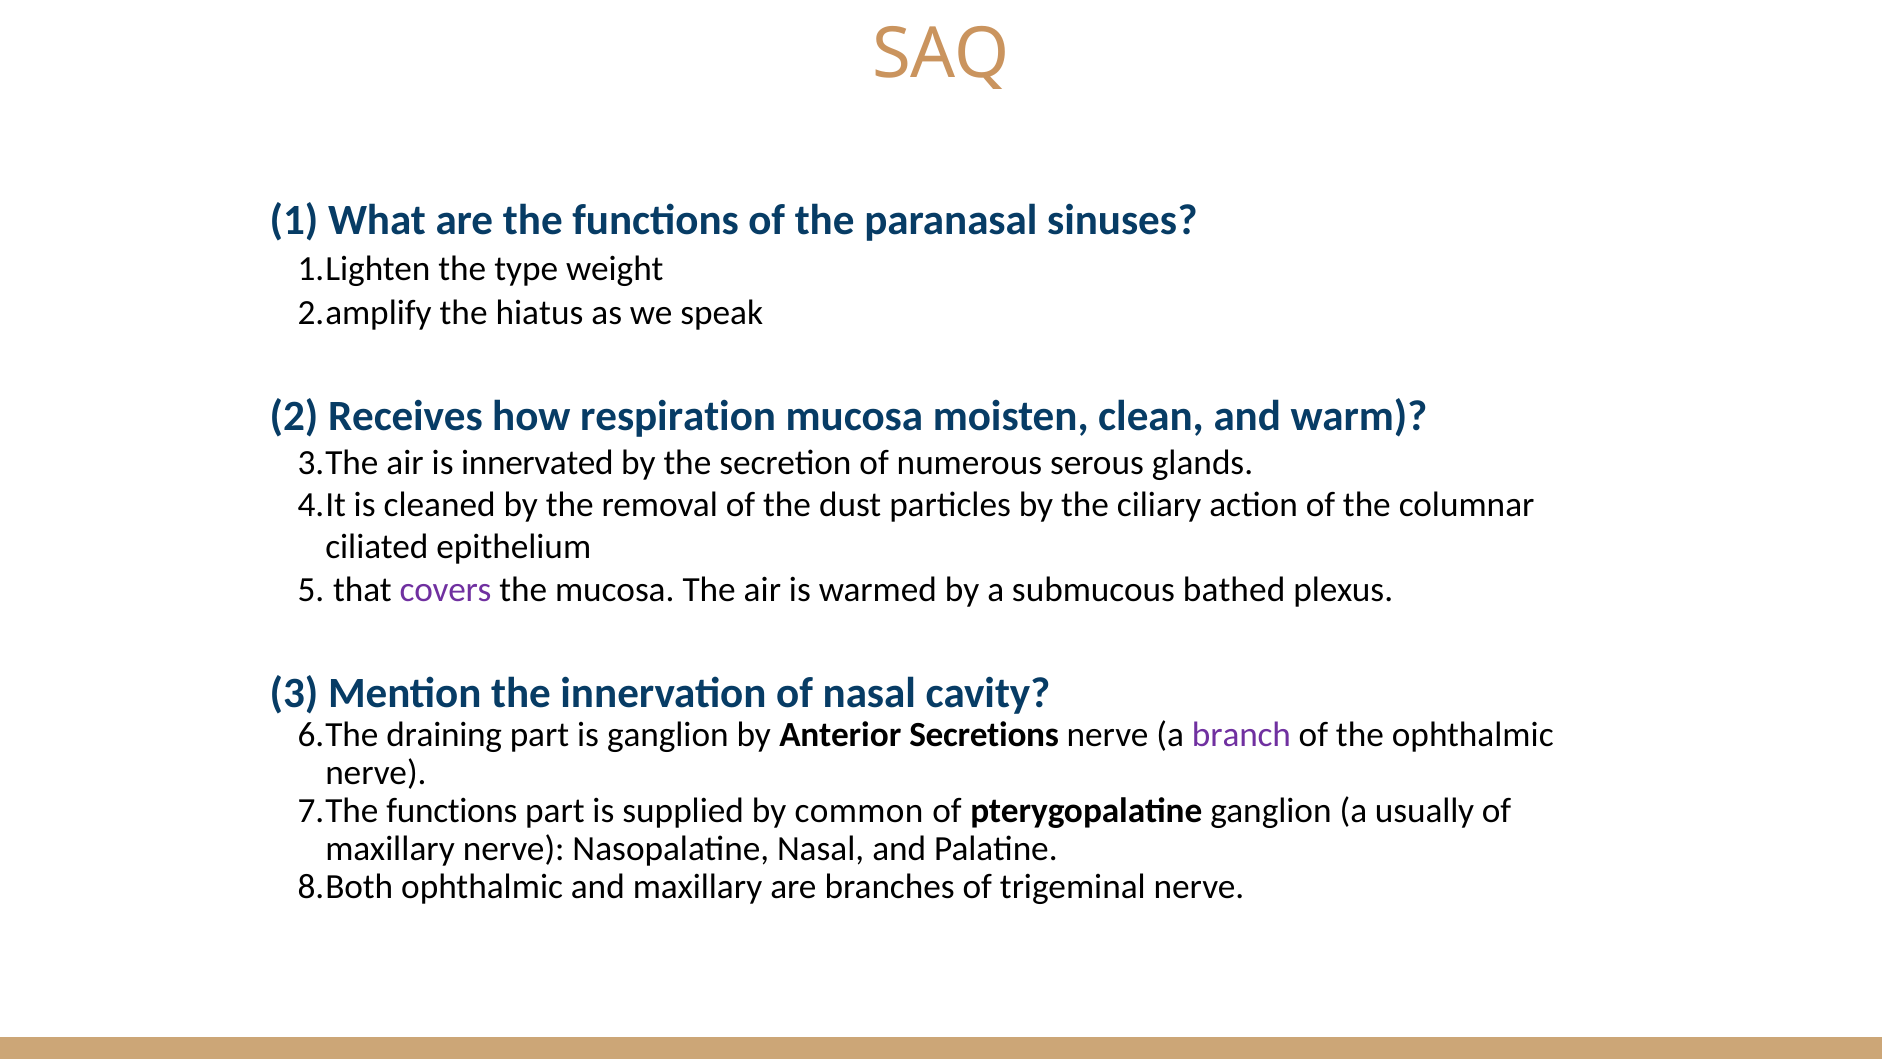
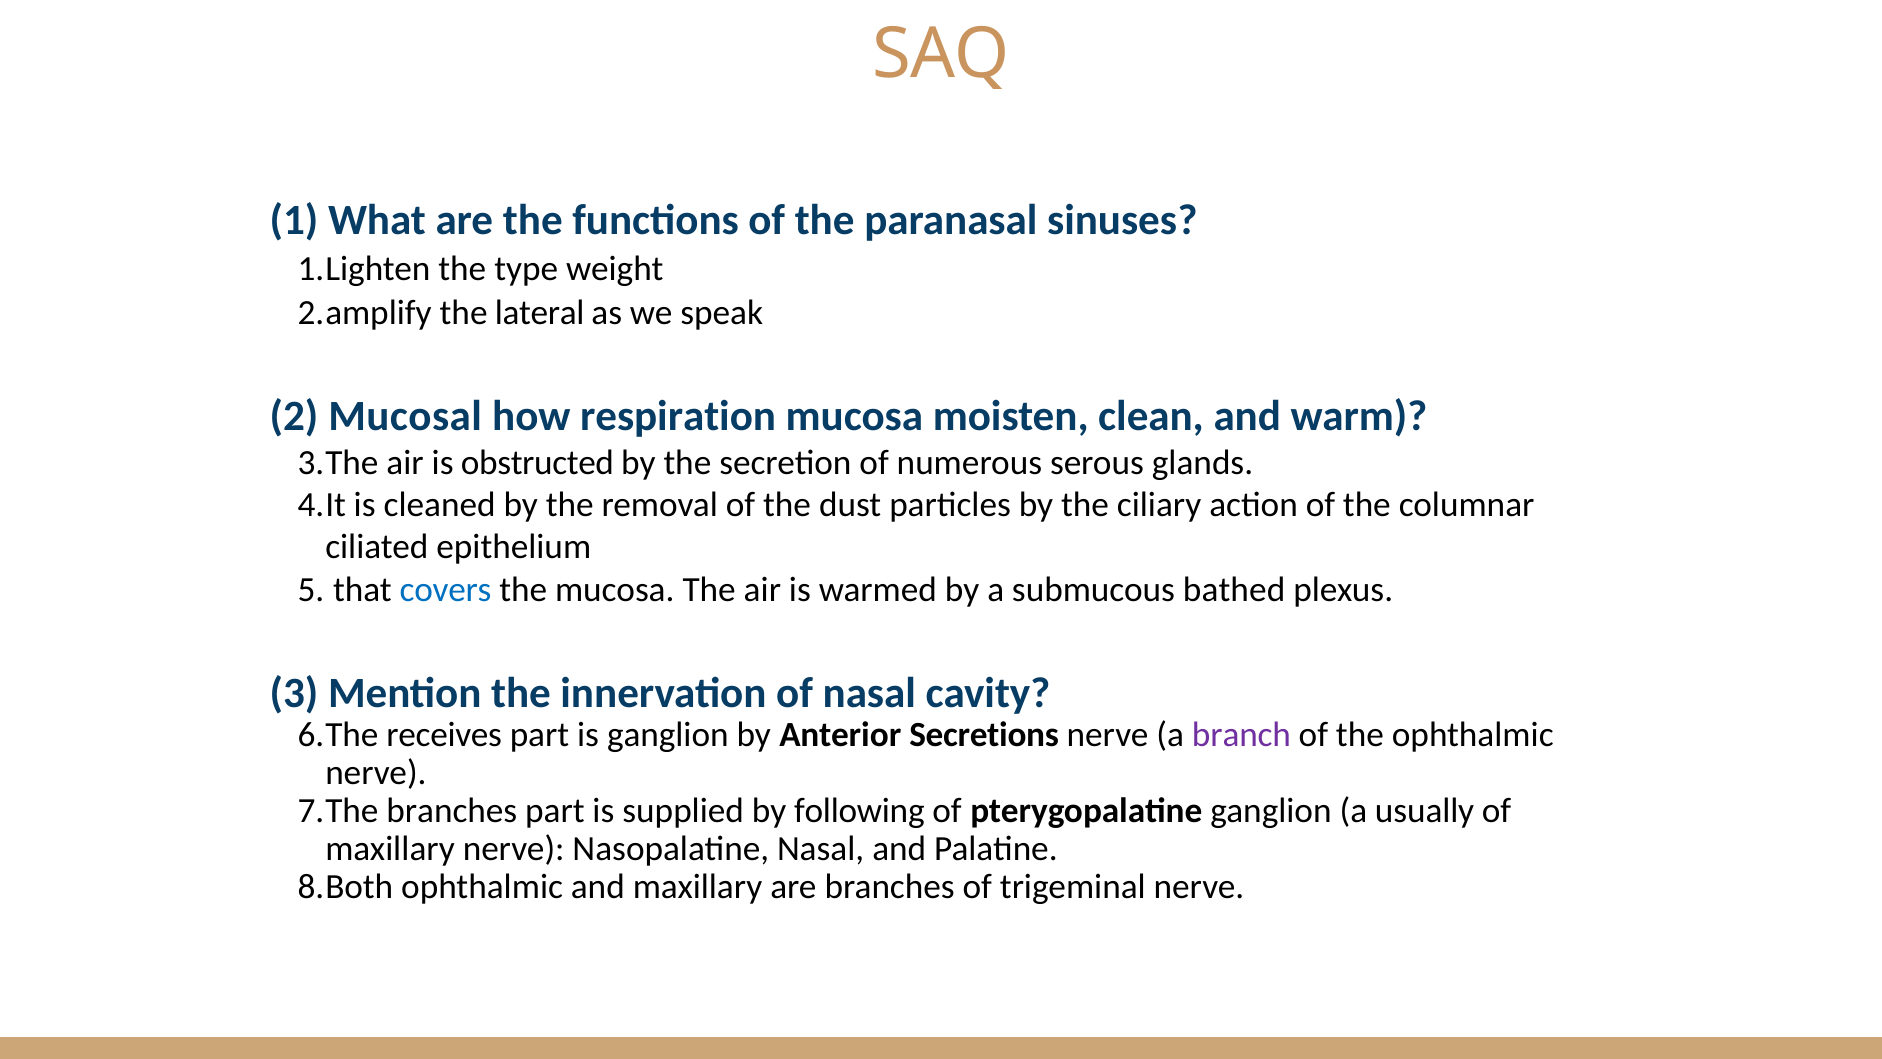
hiatus: hiatus -> lateral (540, 313)
Receives: Receives -> Mucosal (405, 416)
innervated: innervated -> obstructed (537, 462)
covers colour: purple -> blue (446, 589)
draining: draining -> receives (444, 734)
functions: functions -> branches (452, 811)
common: common -> following (859, 811)
